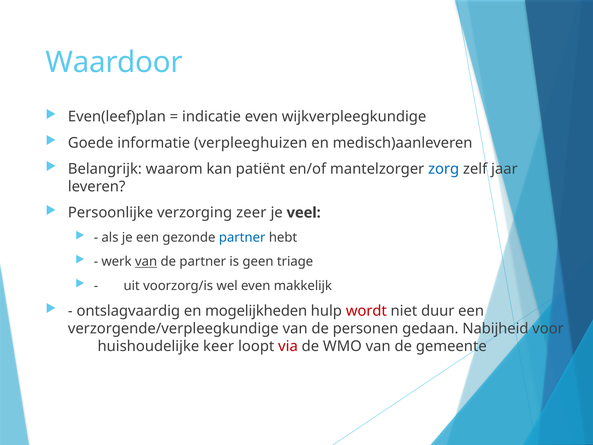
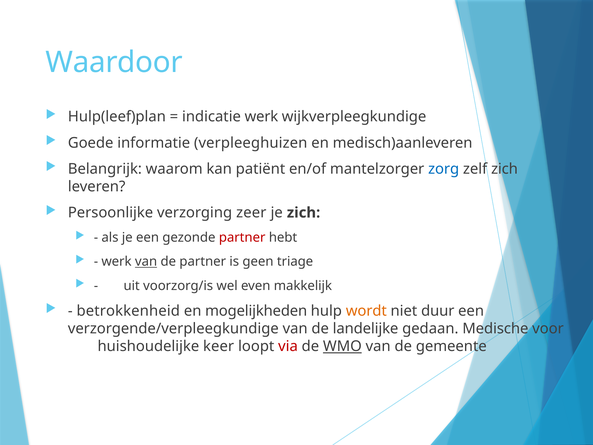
Even(leef)plan: Even(leef)plan -> Hulp(leef)plan (117, 117)
indicatie even: even -> werk (261, 117)
zelf jaar: jaar -> zich (504, 169)
je veel: veel -> zich (304, 213)
partner colour: blue -> red (242, 237)
ontslagvaardig: ontslagvaardig -> betrokkenheid (128, 311)
wordt colour: red -> orange (366, 311)
personen: personen -> landelijke (366, 328)
Nabijheid: Nabijheid -> Medische (495, 328)
WMO underline: none -> present (342, 346)
